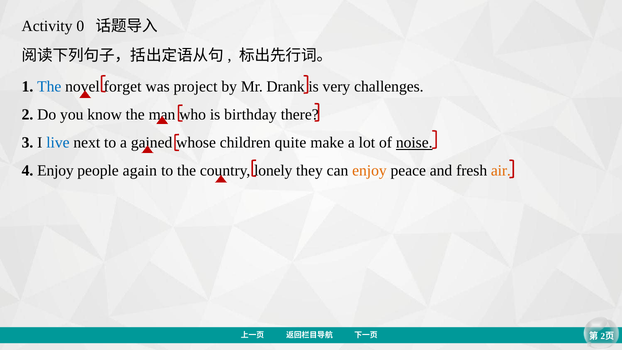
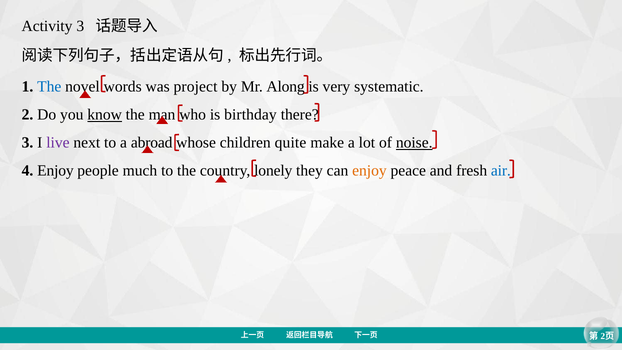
Activity 0: 0 -> 3 (80, 26)
forget: forget -> words (123, 87)
Drank: Drank -> Along (286, 87)
challenges: challenges -> systematic (389, 87)
know underline: none -> present (105, 115)
live colour: blue -> purple (58, 143)
gained: gained -> abroad (152, 143)
again: again -> much (140, 171)
air colour: orange -> blue (501, 171)
